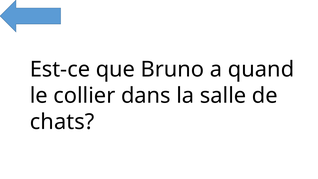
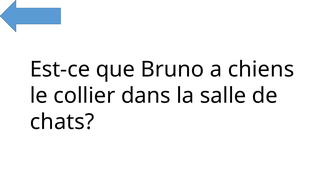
quand: quand -> chiens (261, 69)
